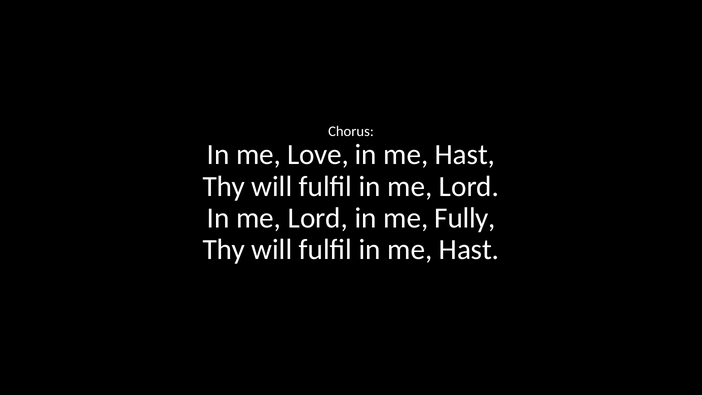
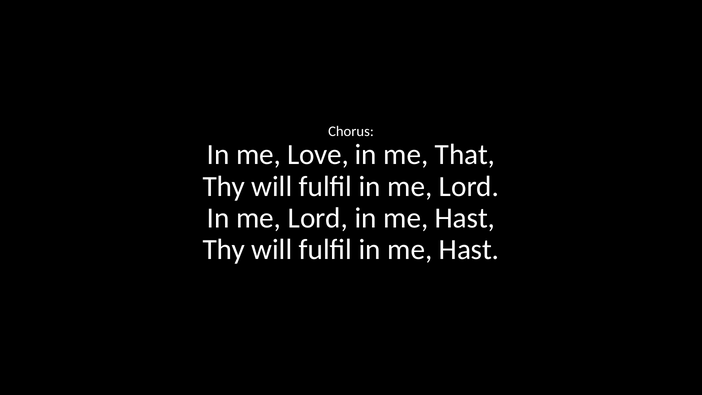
Hast: Hast -> That (465, 155)
Lord in me Fully: Fully -> Hast (465, 218)
